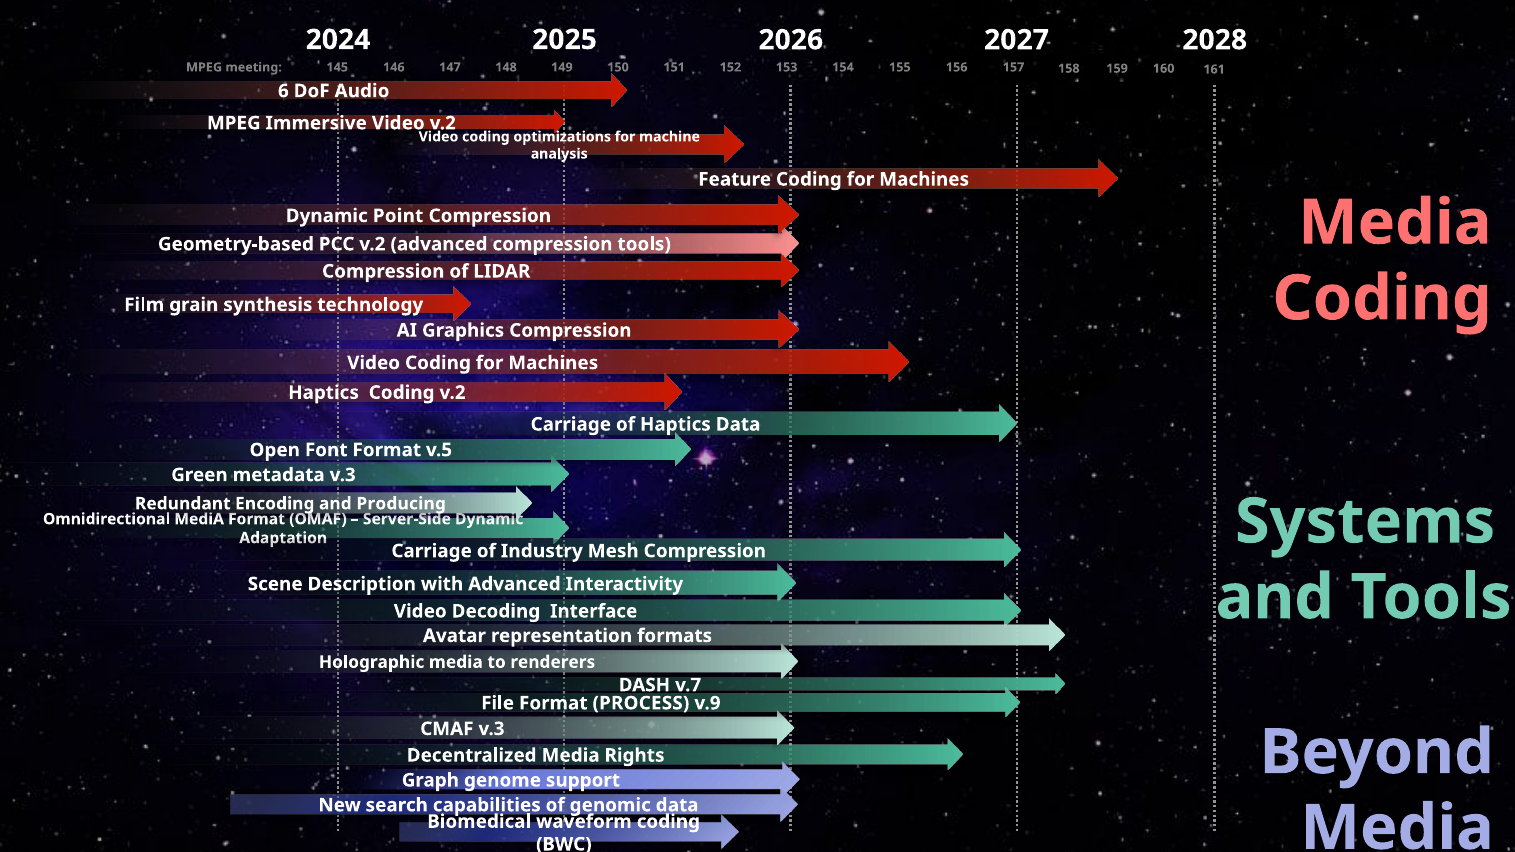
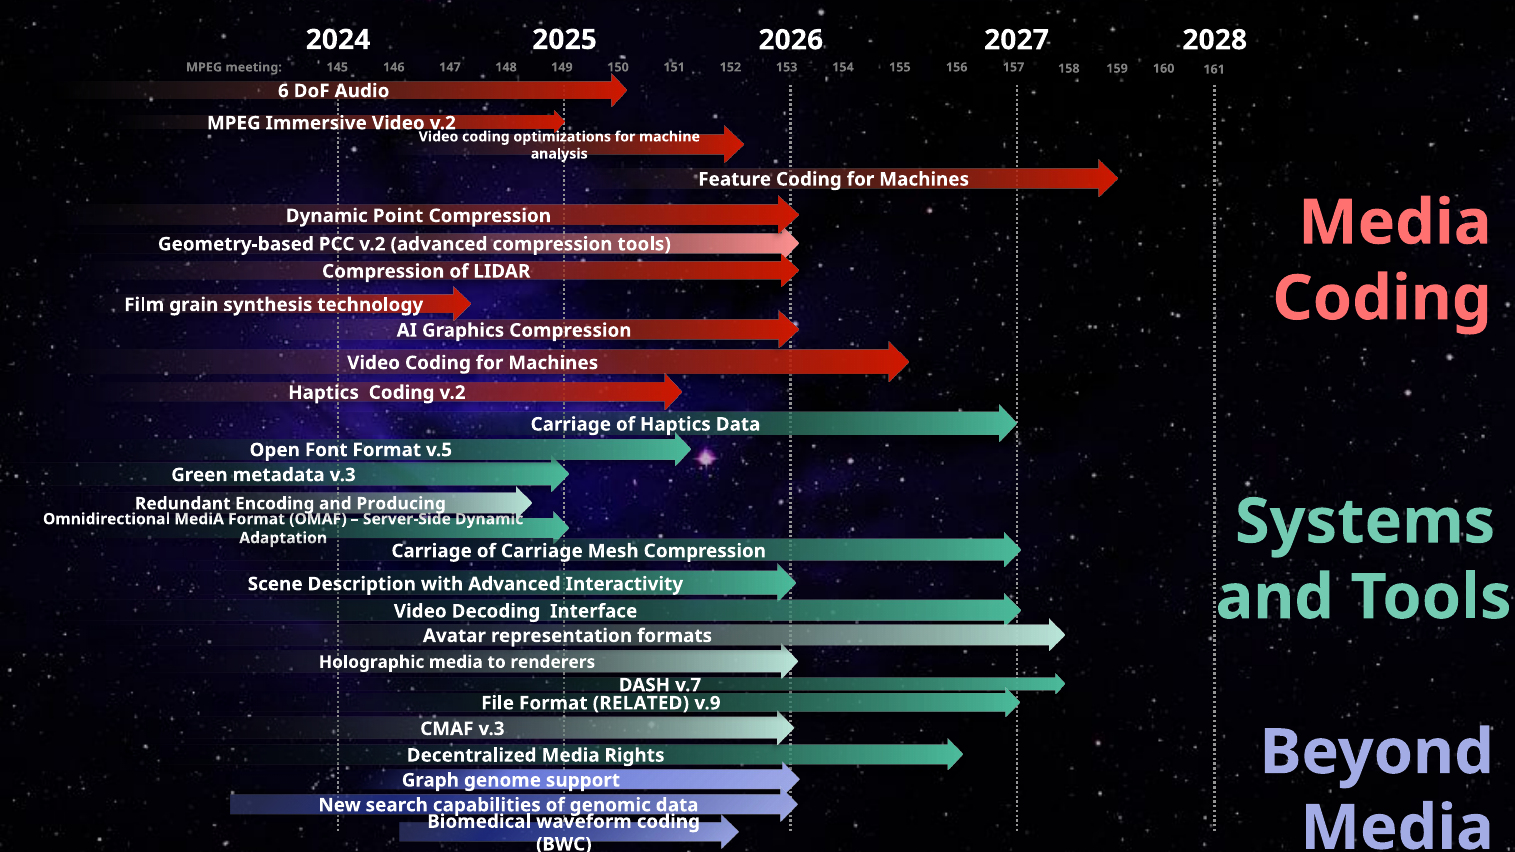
of Industry: Industry -> Carriage (542, 551)
PROCESS: PROCESS -> RELATED (641, 703)
